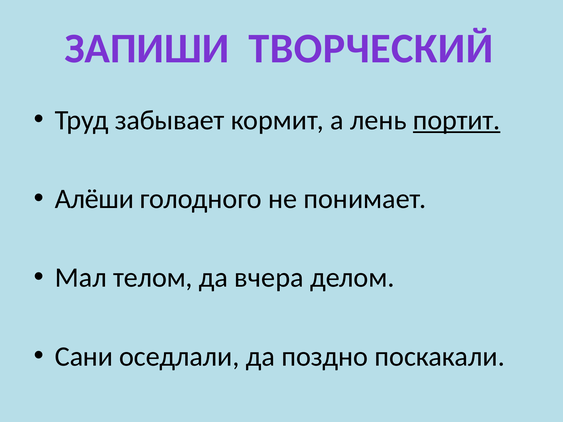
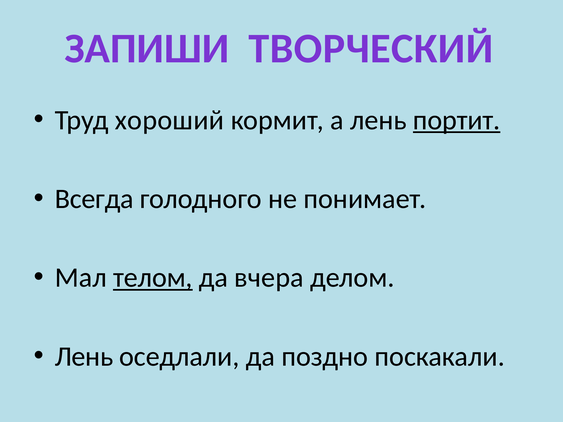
забывает: забывает -> хороший (169, 120)
Алёши: Алёши -> Всегда (94, 199)
телом underline: none -> present (153, 278)
Сани: Сани -> Лень (84, 357)
